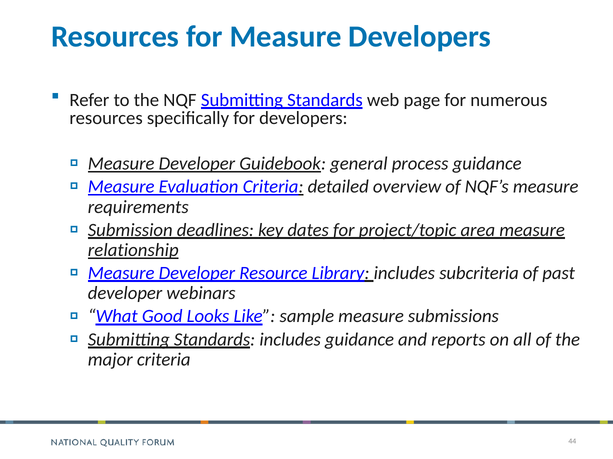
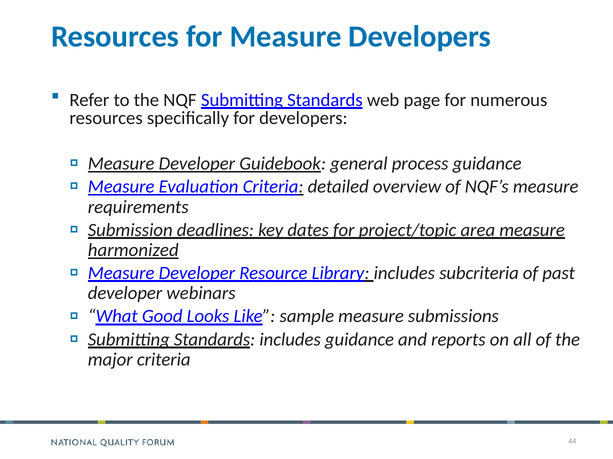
relationship: relationship -> harmonized (133, 251)
